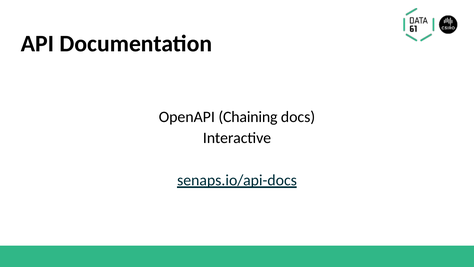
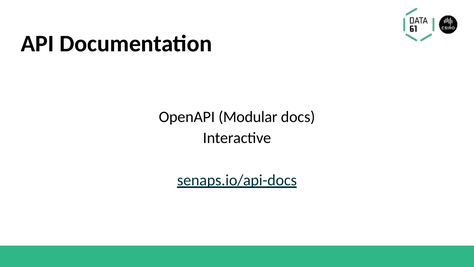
Chaining: Chaining -> Modular (248, 117)
